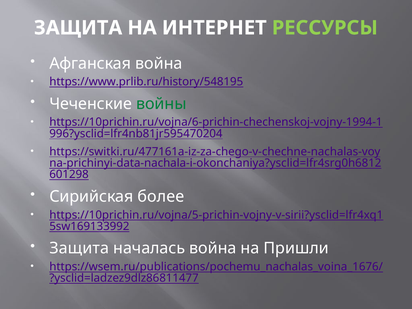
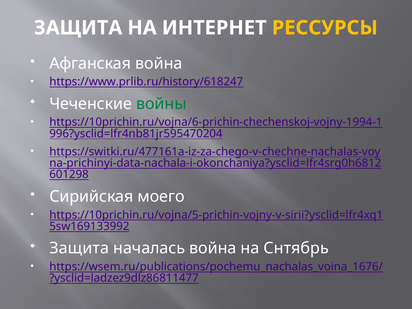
РЕССУРСЫ colour: light green -> yellow (325, 28)
https://www.prlib.ru/history/548195: https://www.prlib.ru/history/548195 -> https://www.prlib.ru/history/618247 (146, 82)
более: более -> моего (161, 196)
Пришли: Пришли -> Снтябрь (296, 248)
